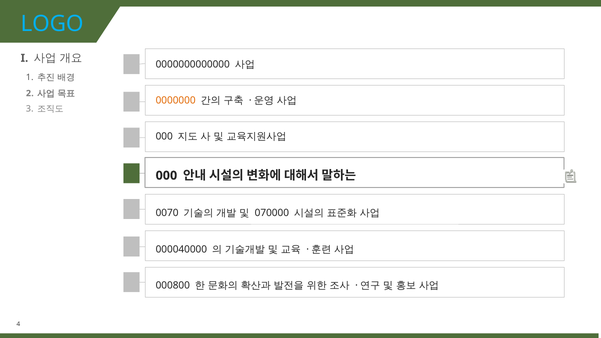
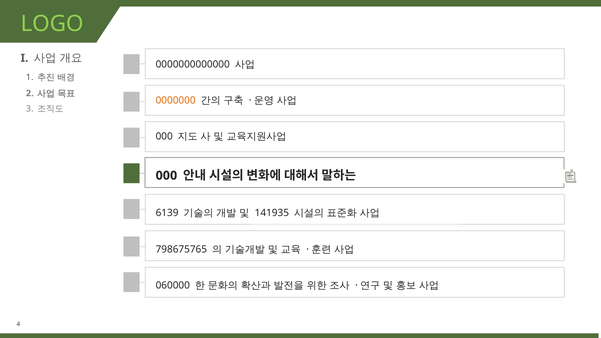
LOGO colour: light blue -> light green (52, 24)
0070: 0070 -> 6139 (167, 213)
070000: 070000 -> 141935 (272, 213)
000040000: 000040000 -> 798675765 (181, 249)
000800: 000800 -> 060000 (173, 286)
